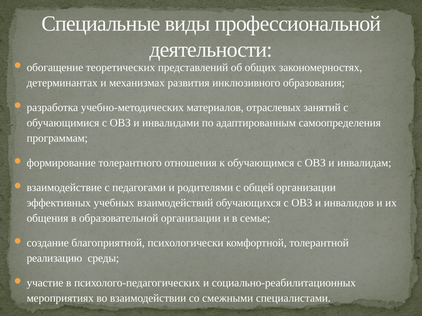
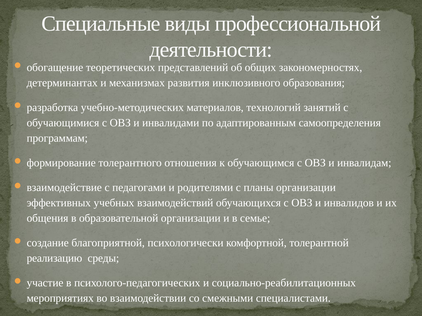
отраслевых: отраслевых -> технологий (274, 108)
общей: общей -> планы (259, 188)
